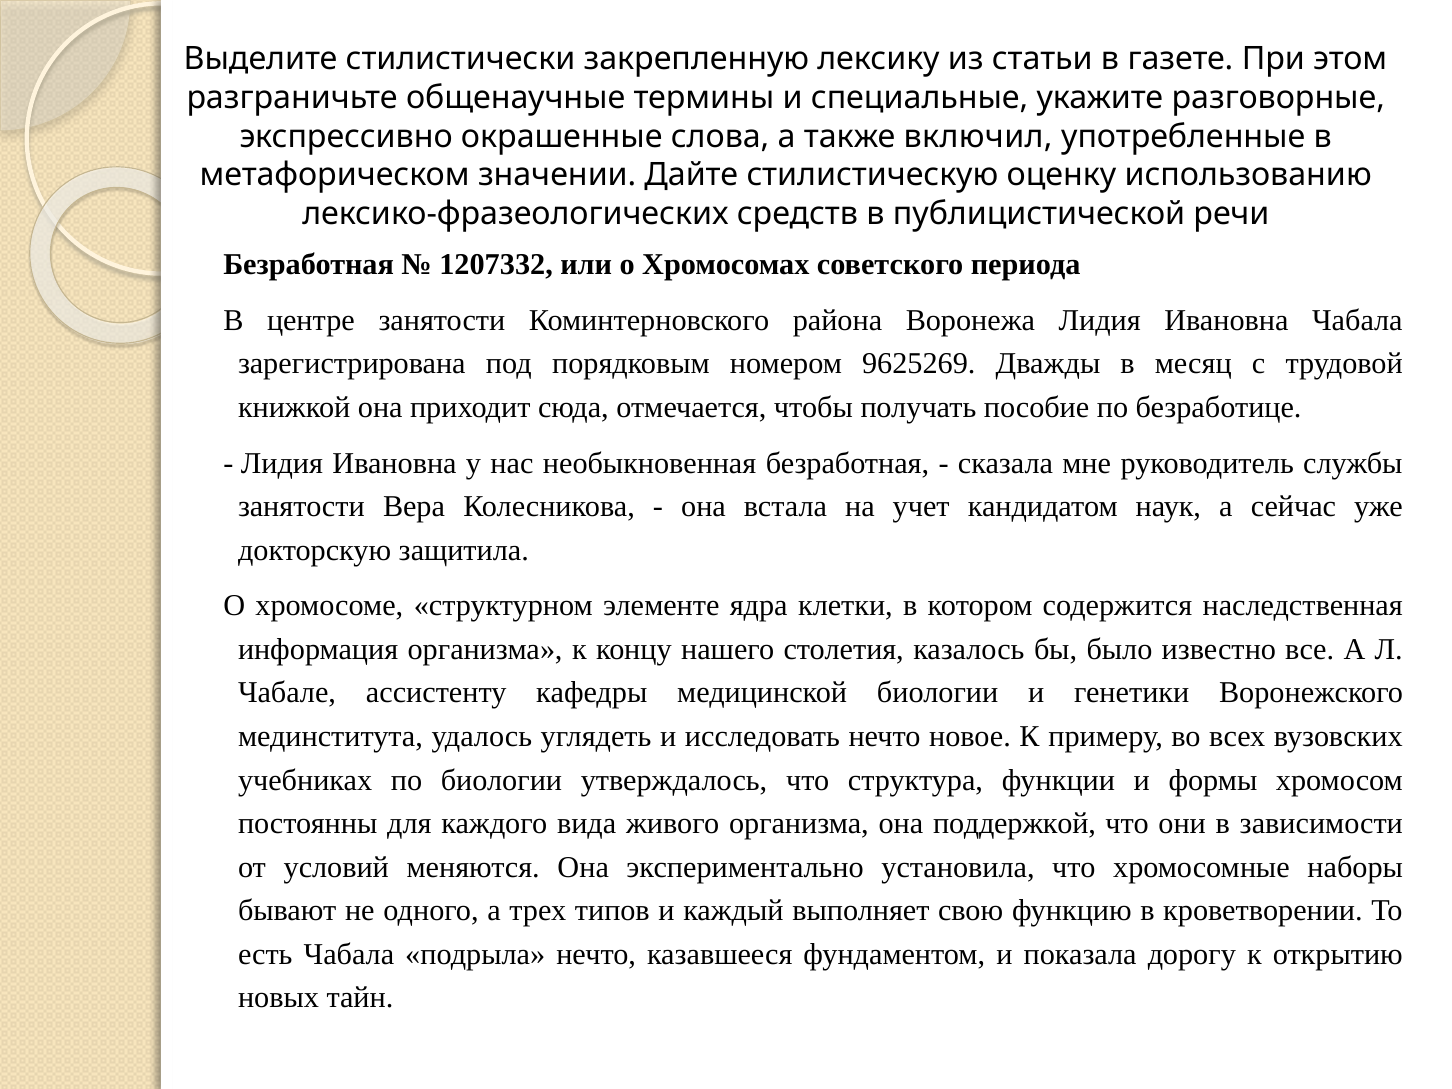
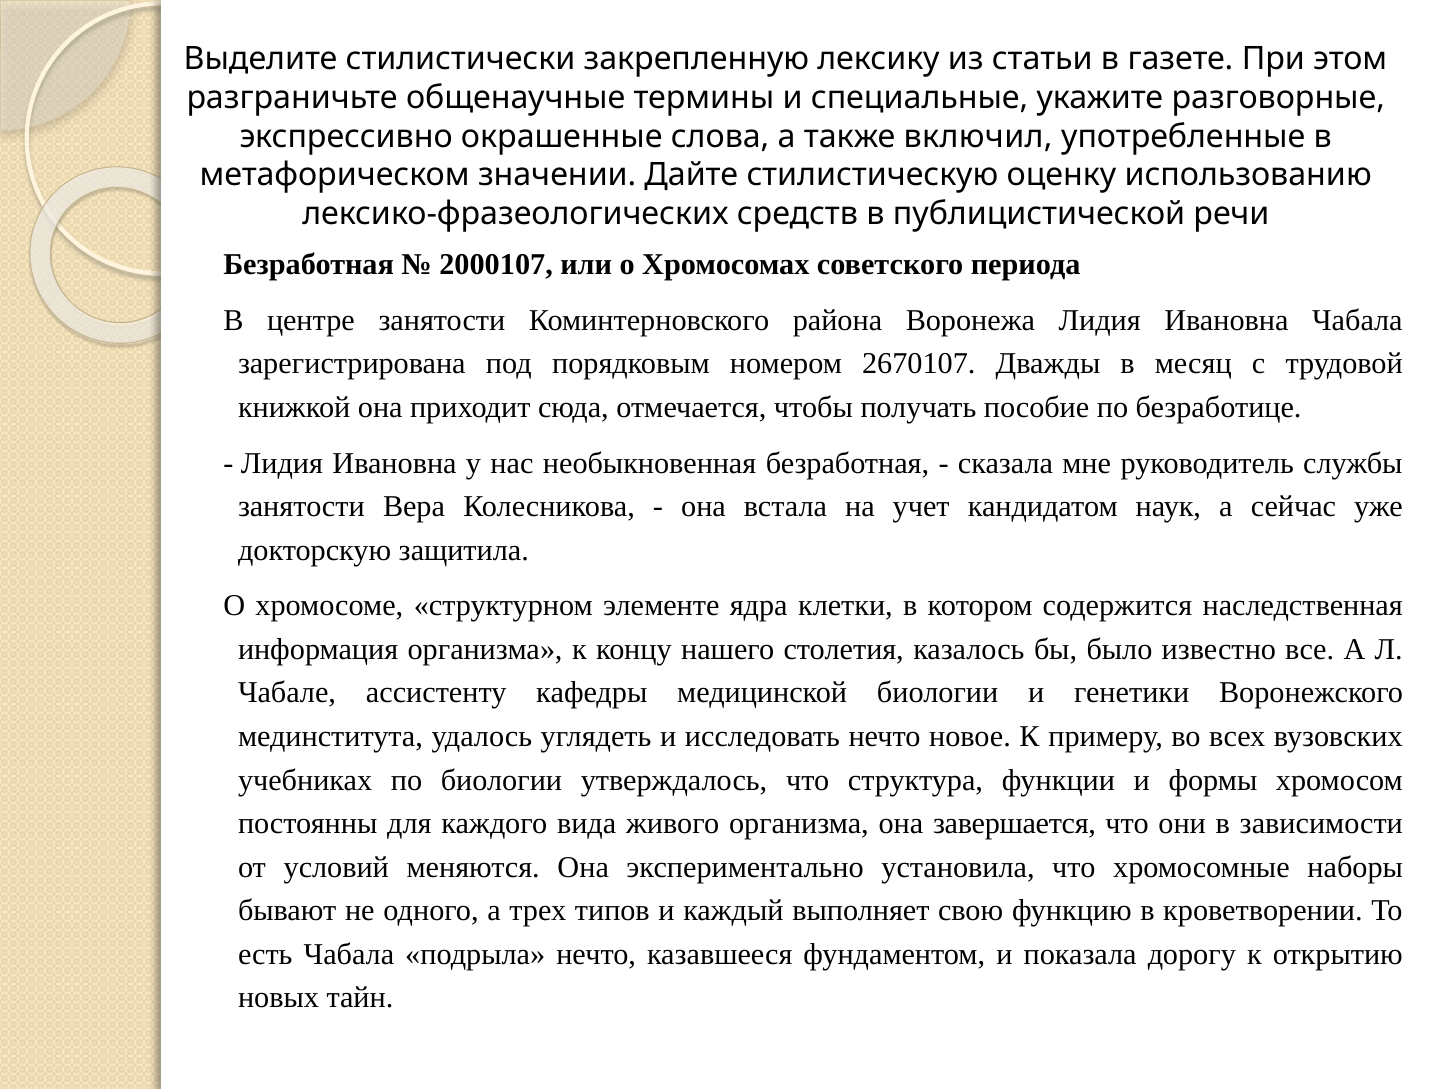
1207332: 1207332 -> 2000107 (496, 265)
9625269: 9625269 -> 2670107 (919, 364)
поддержкой: поддержкой -> завершается (1015, 824)
